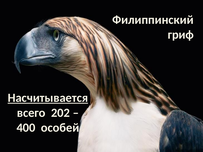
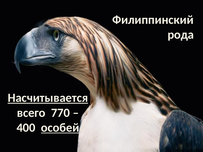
гриф: гриф -> рода (181, 35)
202: 202 -> 770 (60, 113)
особей underline: none -> present (60, 128)
